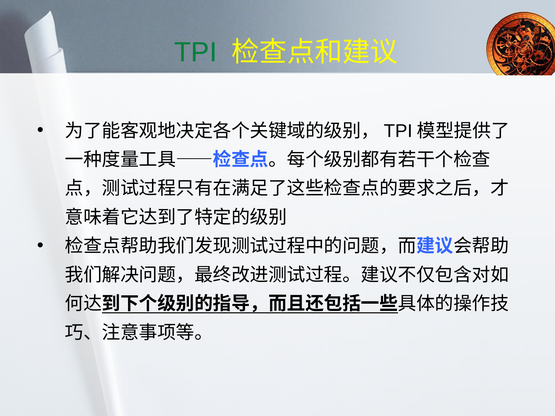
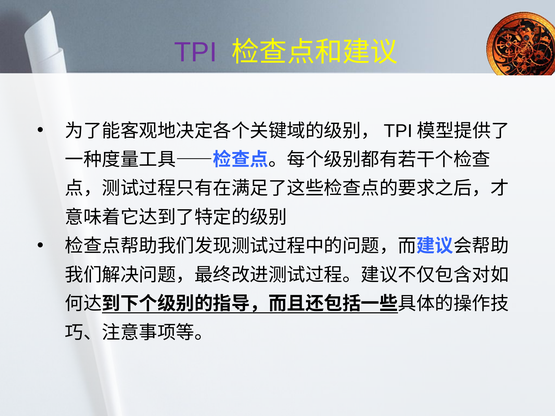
TPI colour: green -> purple (196, 52)
